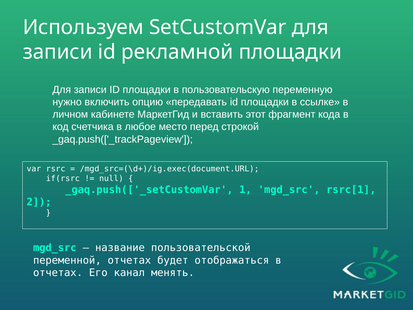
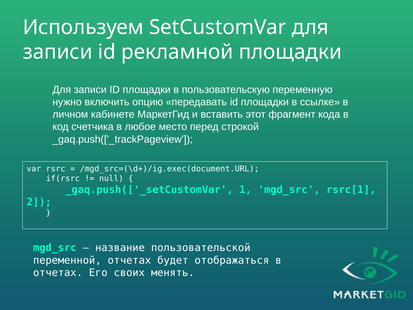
канал: канал -> своих (129, 272)
